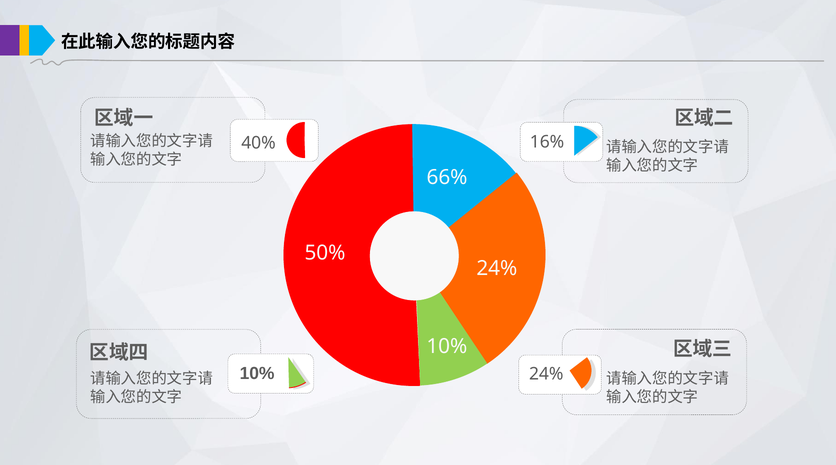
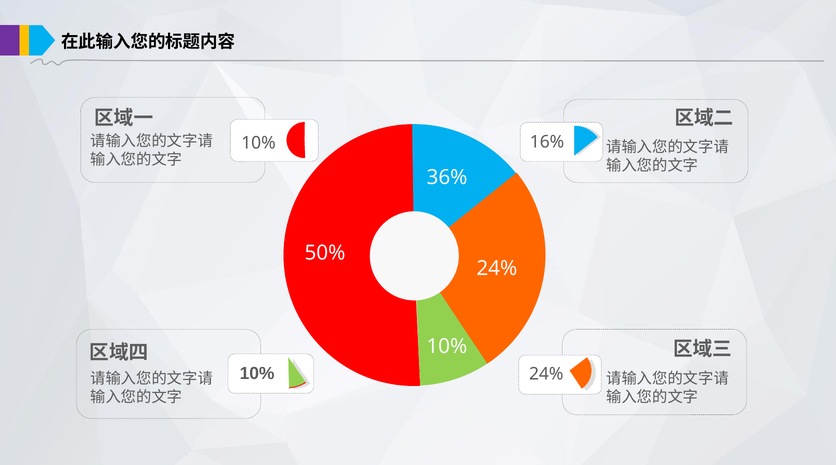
40%: 40% -> 10% (258, 143)
66%: 66% -> 36% (447, 177)
